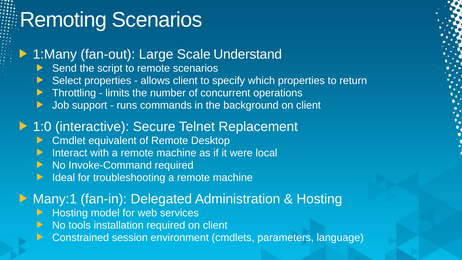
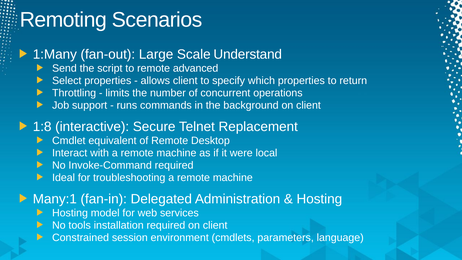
remote scenarios: scenarios -> advanced (196, 68)
1:0: 1:0 -> 1:8 (42, 127)
